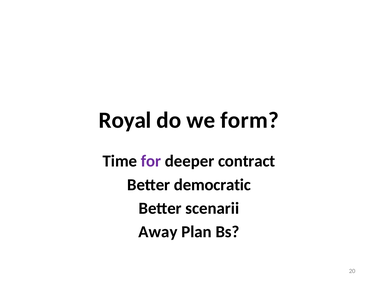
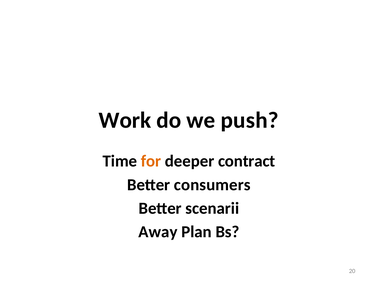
Royal: Royal -> Work (125, 120)
form: form -> push (250, 120)
for colour: purple -> orange (151, 161)
democratic: democratic -> consumers (212, 184)
